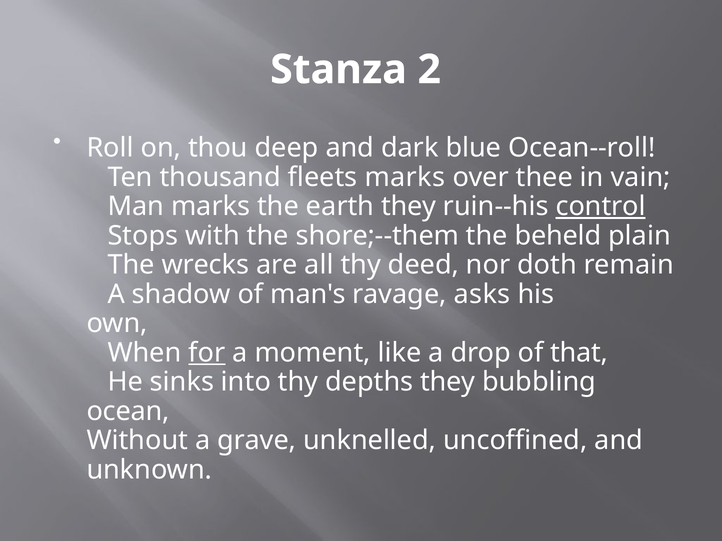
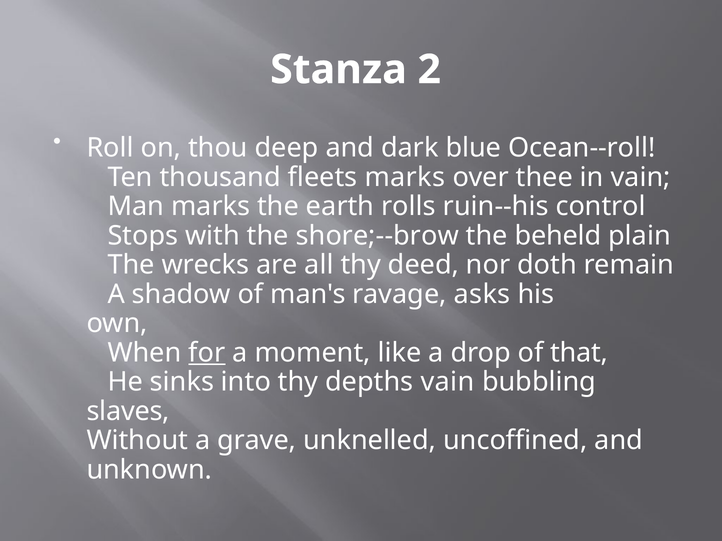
earth they: they -> rolls (408, 207)
control underline: present -> none (601, 207)
shore;--them: shore;--them -> shore;--brow (377, 236)
depths they: they -> vain (448, 382)
ocean: ocean -> slaves (128, 412)
